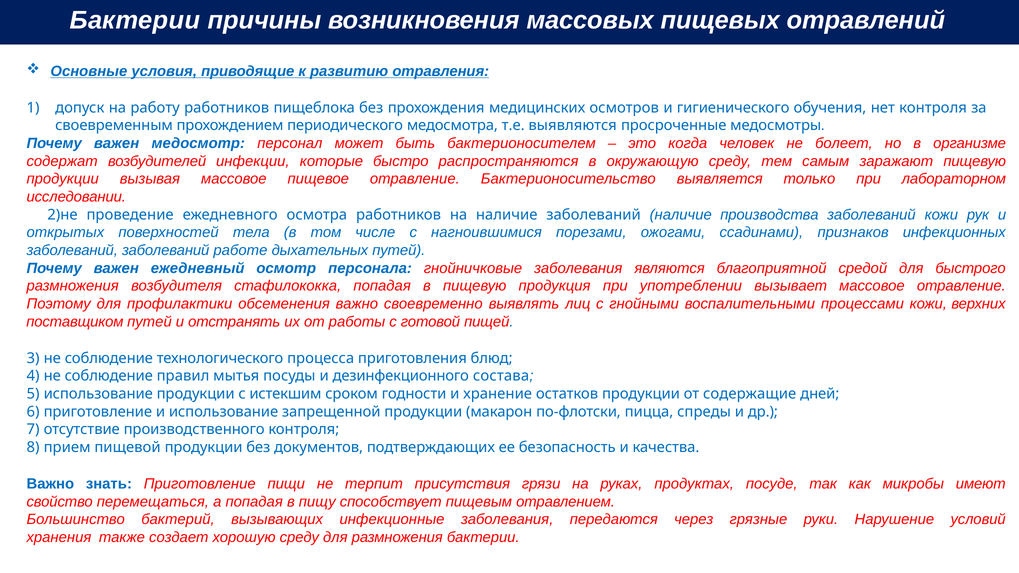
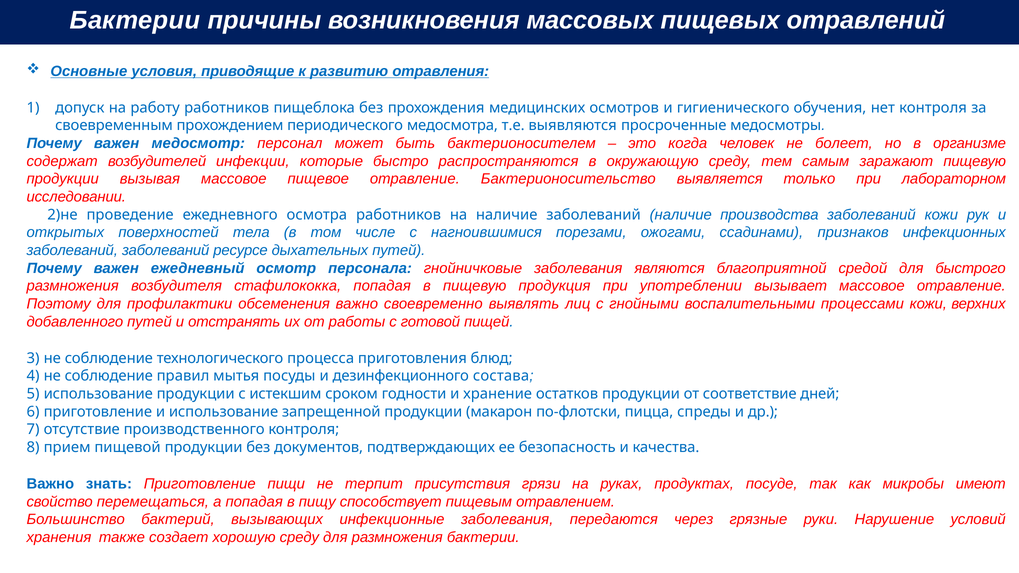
работе: работе -> ресурсе (241, 250)
поставщиком: поставщиком -> добавленного (75, 322)
содержащие: содержащие -> соответствие (750, 394)
